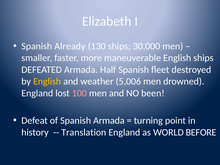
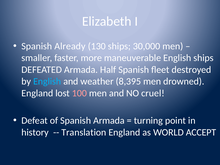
English colour: yellow -> light blue (47, 81)
5,006: 5,006 -> 8,395 (128, 81)
been: been -> cruel (153, 93)
BEFORE: BEFORE -> ACCEPT (201, 132)
